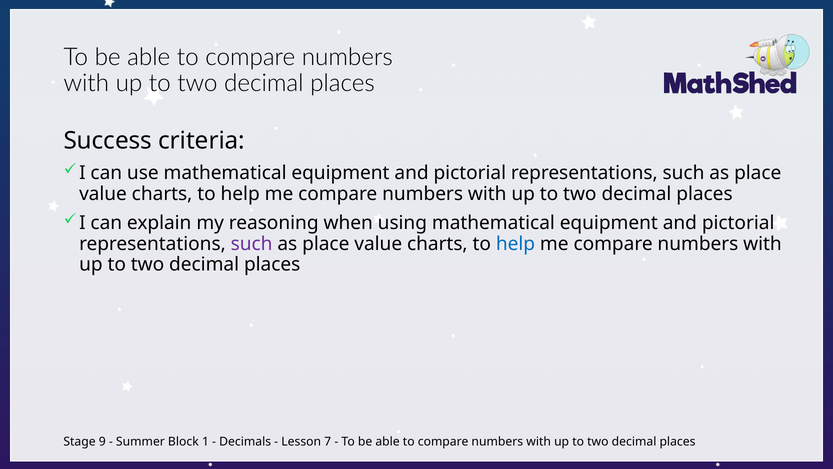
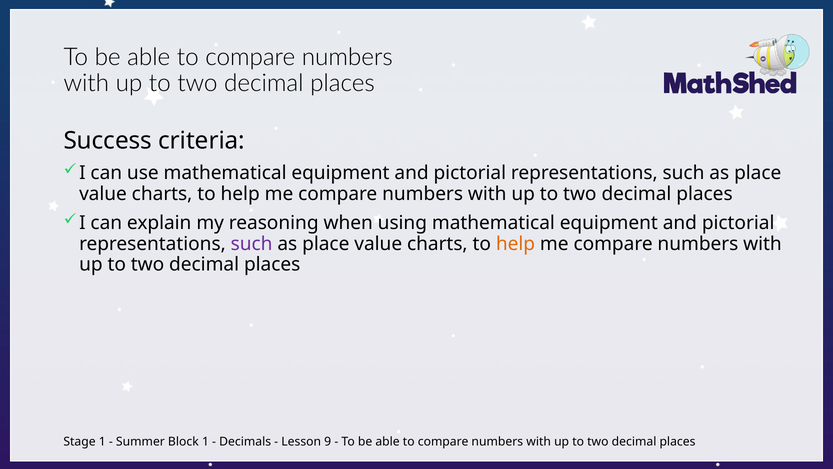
help colour: blue -> orange (515, 243)
Stage 9: 9 -> 1 (102, 442)
7: 7 -> 9 (328, 442)
